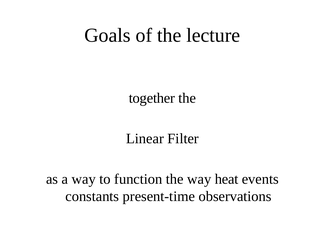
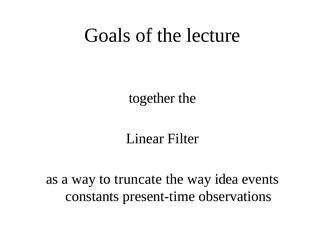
function: function -> truncate (138, 179)
heat: heat -> idea (227, 179)
